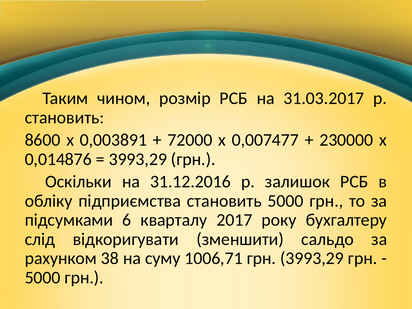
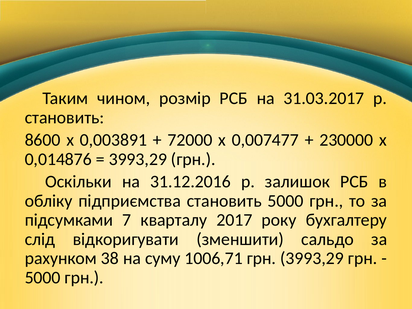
6: 6 -> 7 (127, 220)
